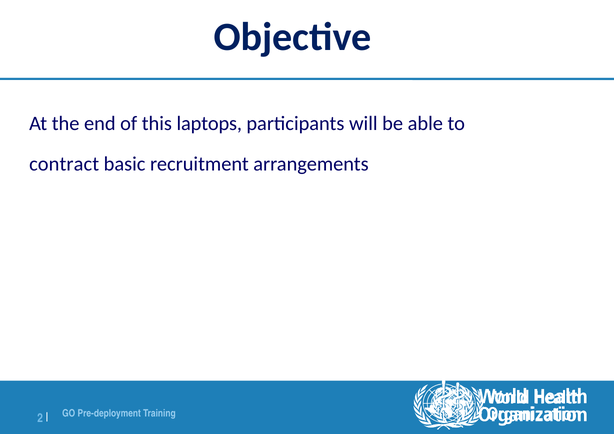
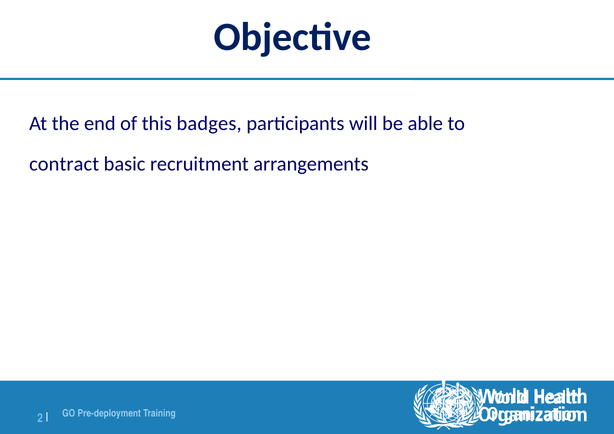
laptops: laptops -> badges (209, 123)
